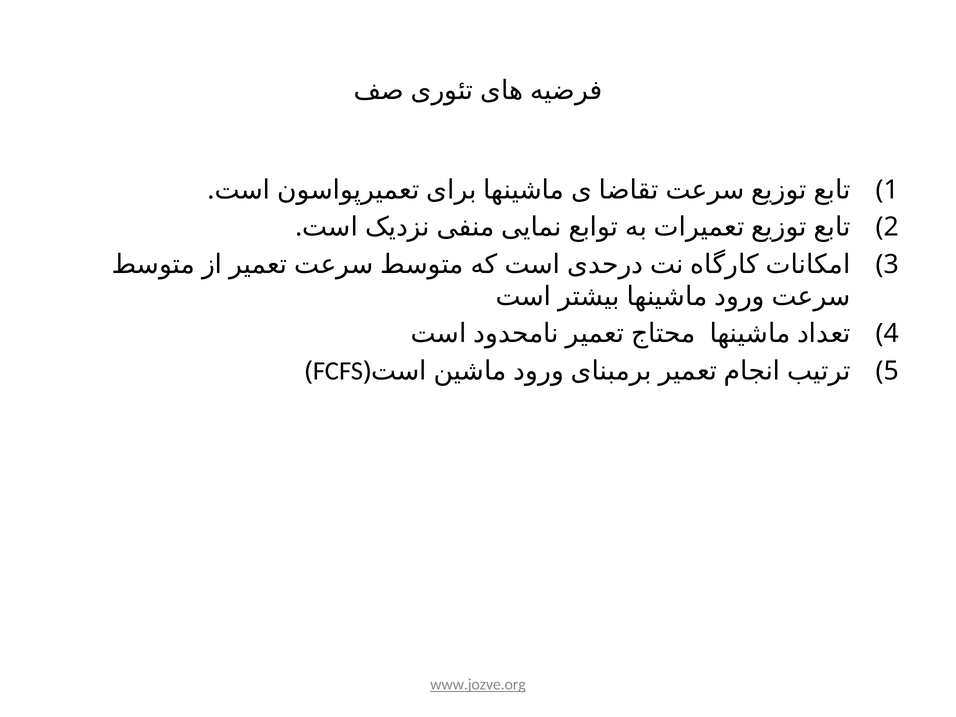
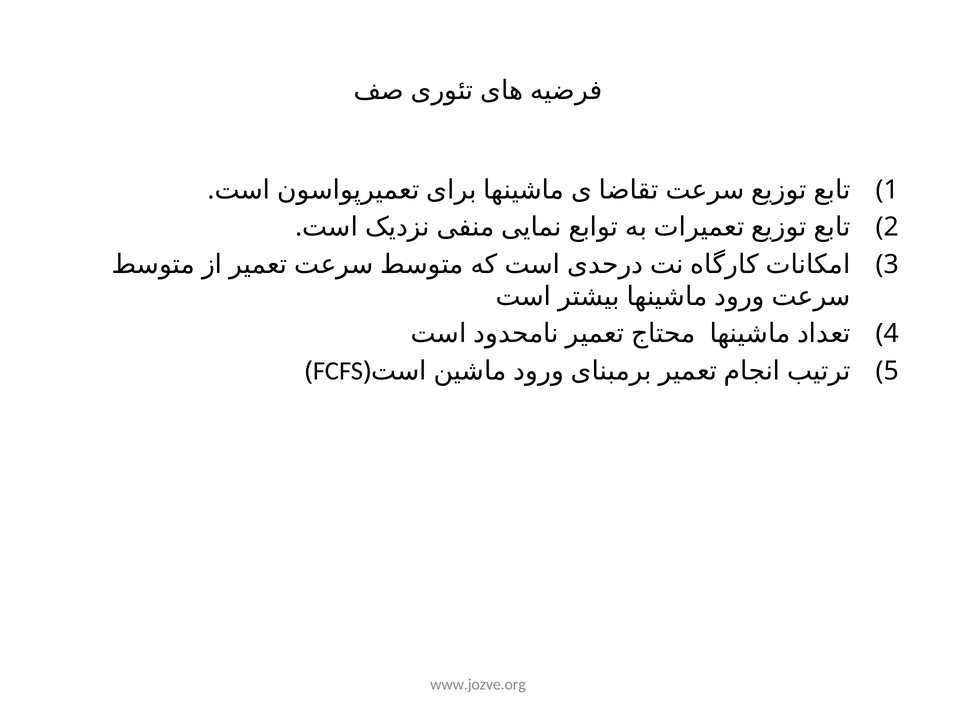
www.jozve.org underline: present -> none (478, 685)
